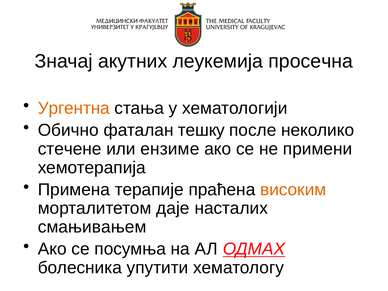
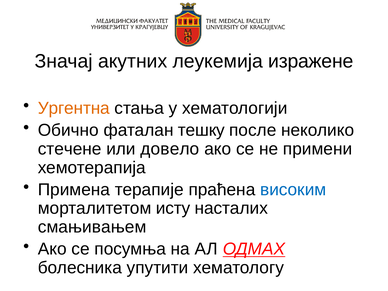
просечна: просечна -> изражене (311, 61)
ензиме: ензиме -> довело (170, 149)
високим colour: orange -> blue (293, 190)
дајe: дајe -> исту (173, 208)
